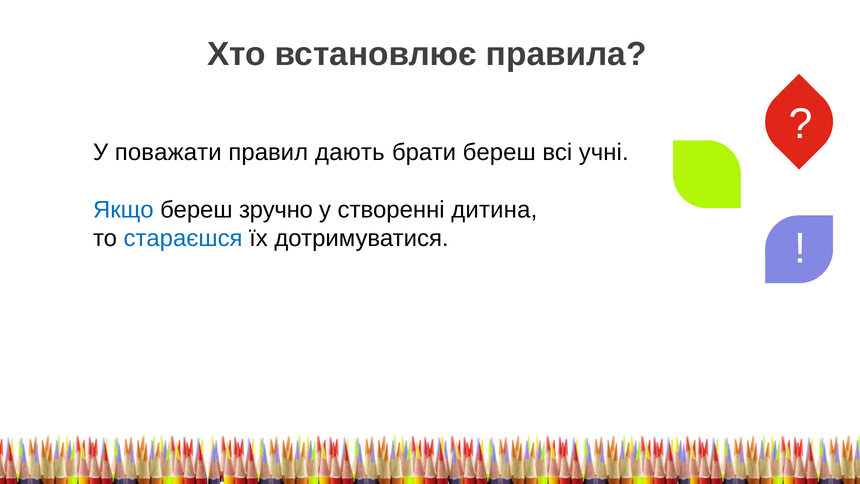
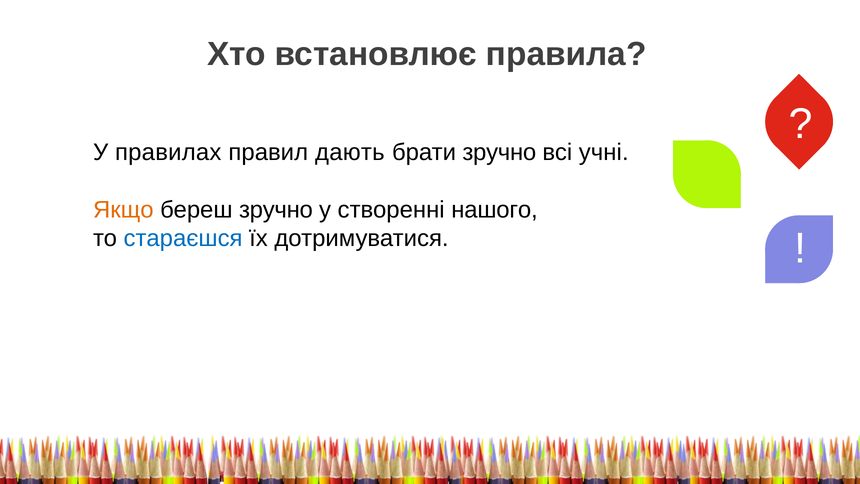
поважати: поважати -> правилах (168, 152)
брати береш: береш -> зручно (499, 152)
Якщо colour: blue -> orange (123, 210)
дитина: дитина -> нашого (494, 210)
